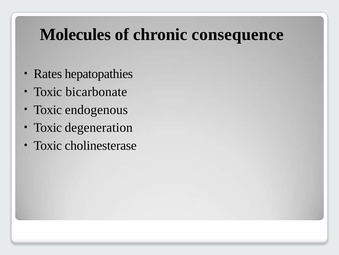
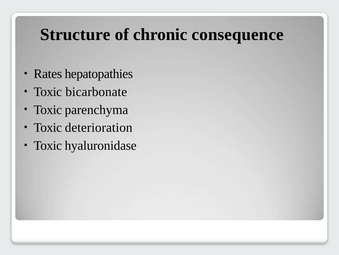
Molecules: Molecules -> Structure (75, 34)
endogenous: endogenous -> parenchyma (96, 109)
degeneration: degeneration -> deterioration (99, 127)
cholinesterase: cholinesterase -> hyaluronidase (101, 145)
